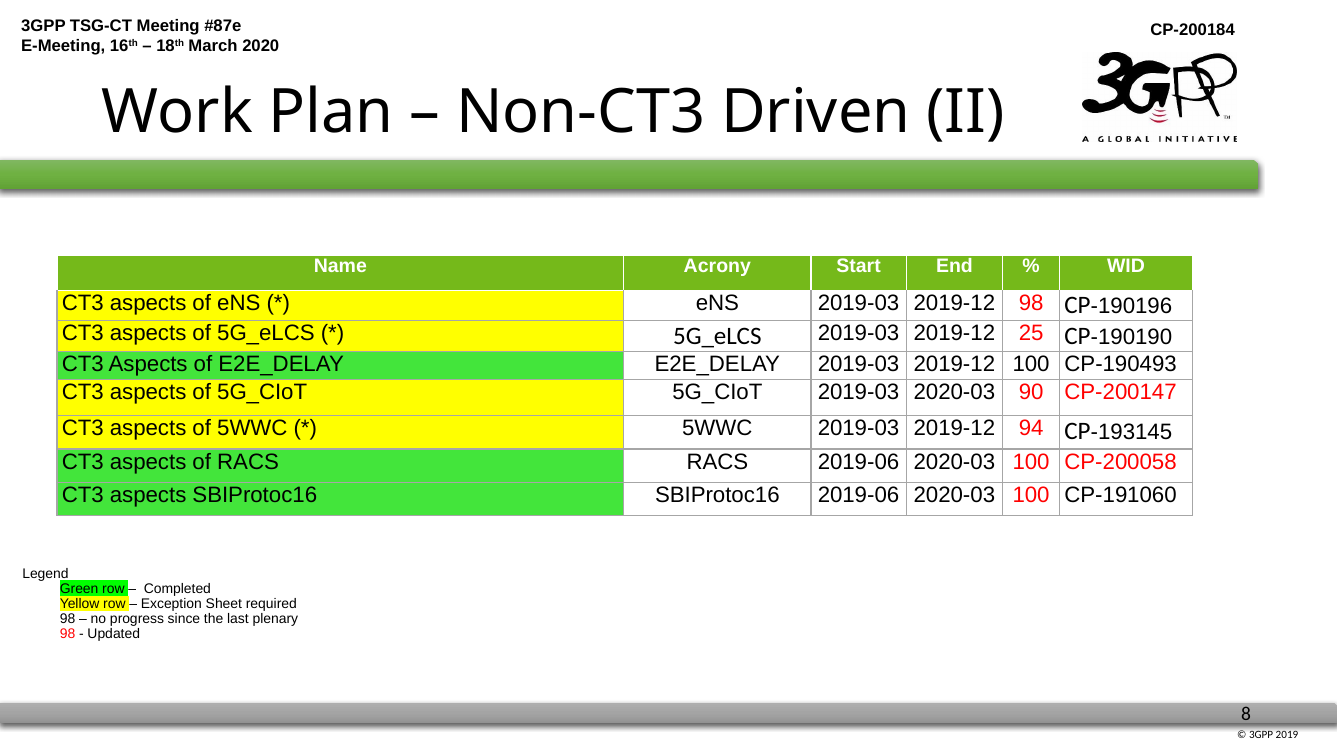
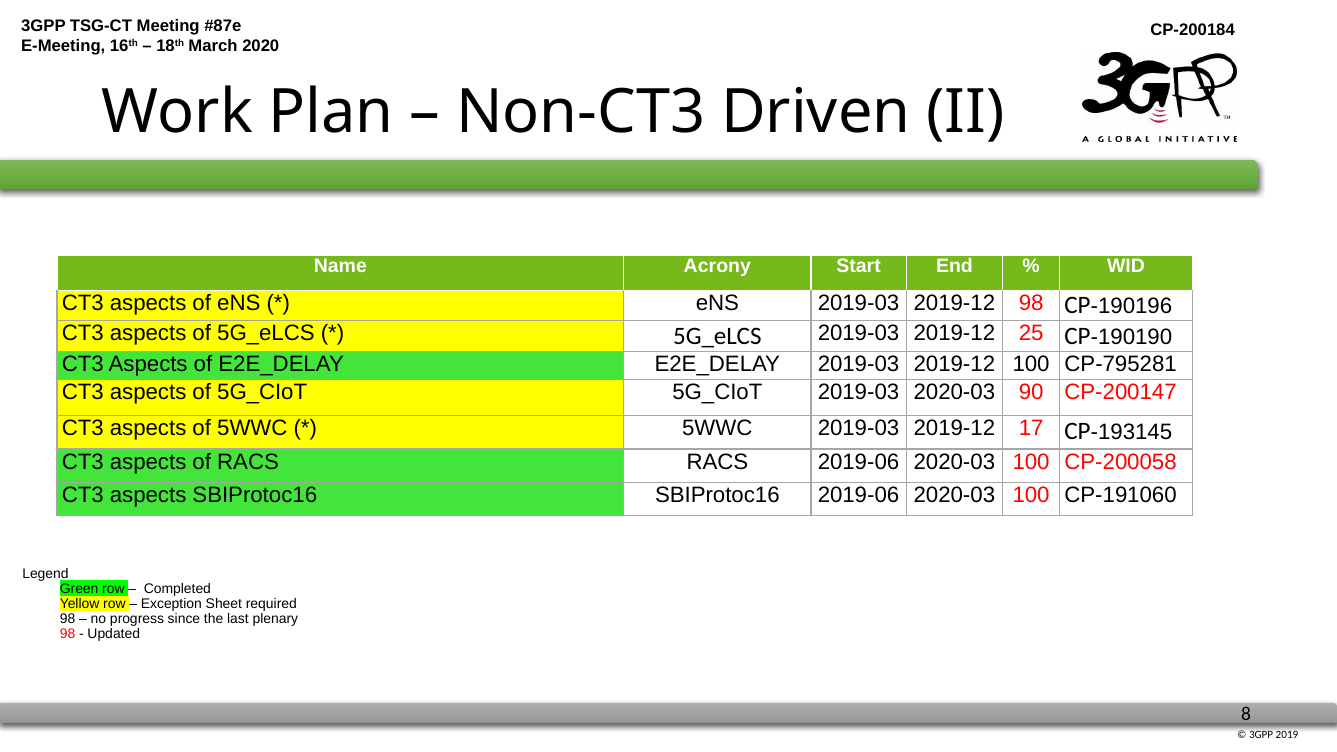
CP-190493: CP-190493 -> CP-795281 (1121, 364)
94: 94 -> 17 (1031, 429)
